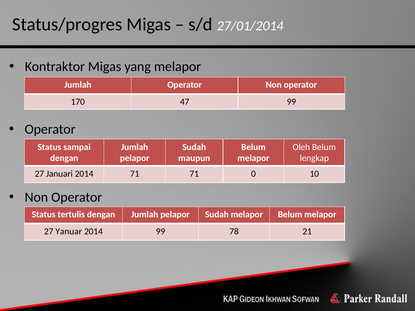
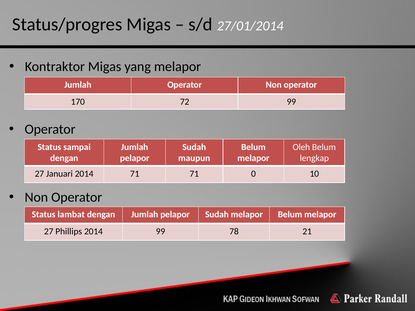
47: 47 -> 72 (185, 102)
tertulis: tertulis -> lambat (71, 215)
Yanuar: Yanuar -> Phillips (69, 232)
